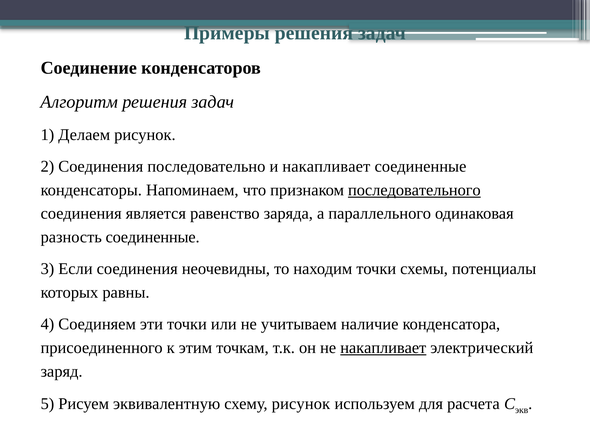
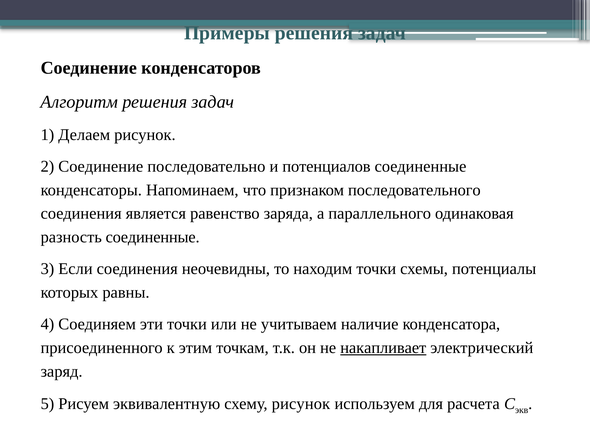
2 Соединения: Соединения -> Соединение (101, 167)
и накапливает: накапливает -> потенциалов (326, 167)
последовательного underline: present -> none (414, 190)
